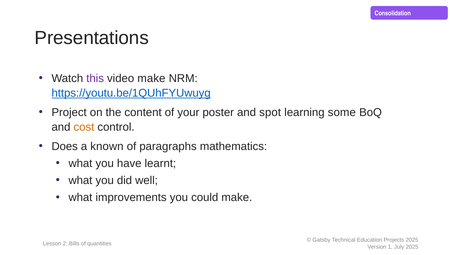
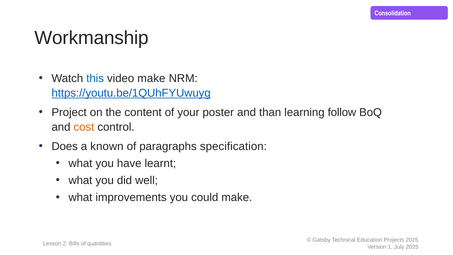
Presentations: Presentations -> Workmanship (92, 38)
this colour: purple -> blue (95, 78)
spot: spot -> than (270, 112)
some: some -> follow (342, 112)
mathematics: mathematics -> specification (233, 146)
